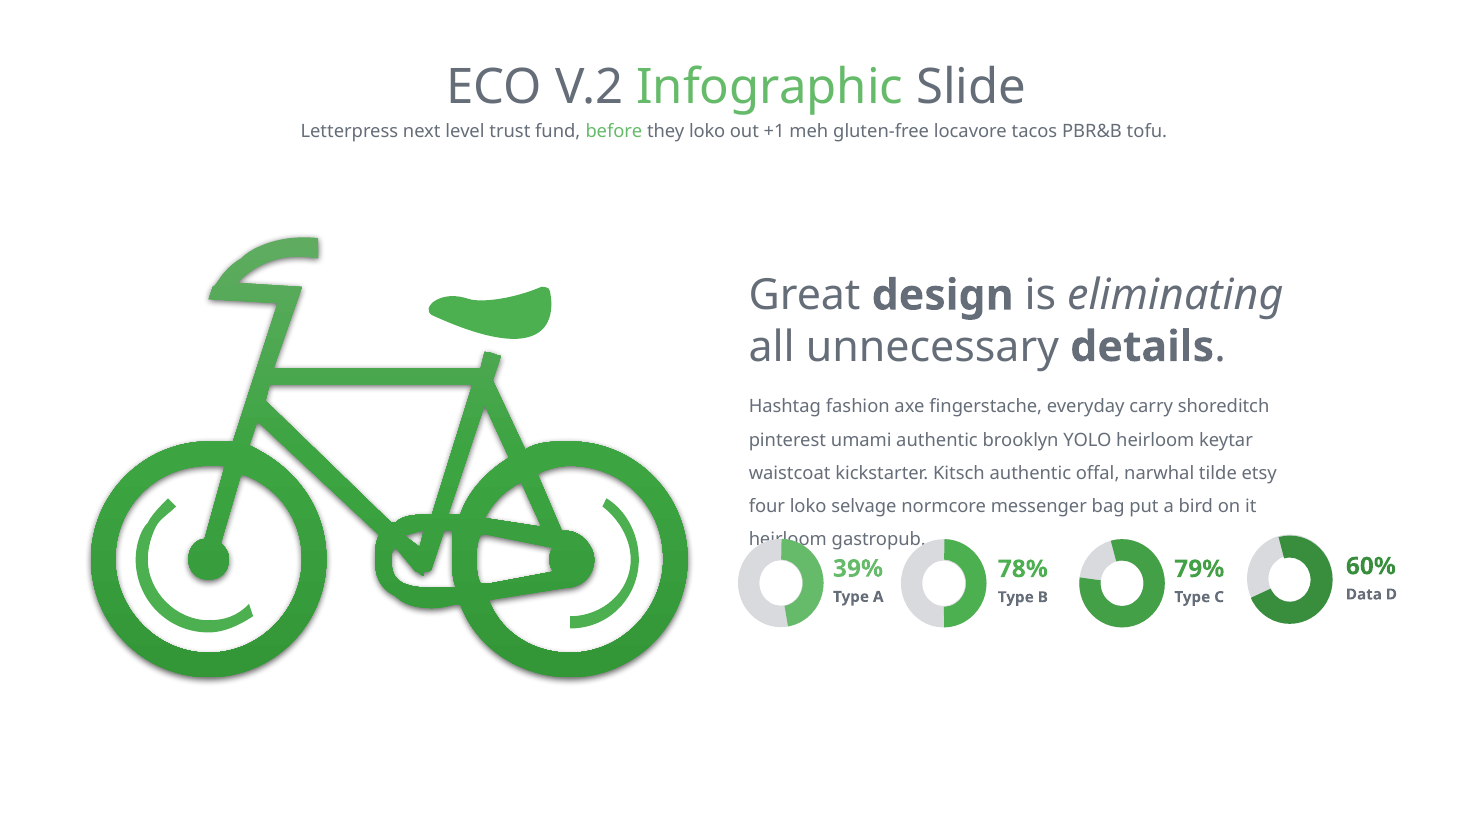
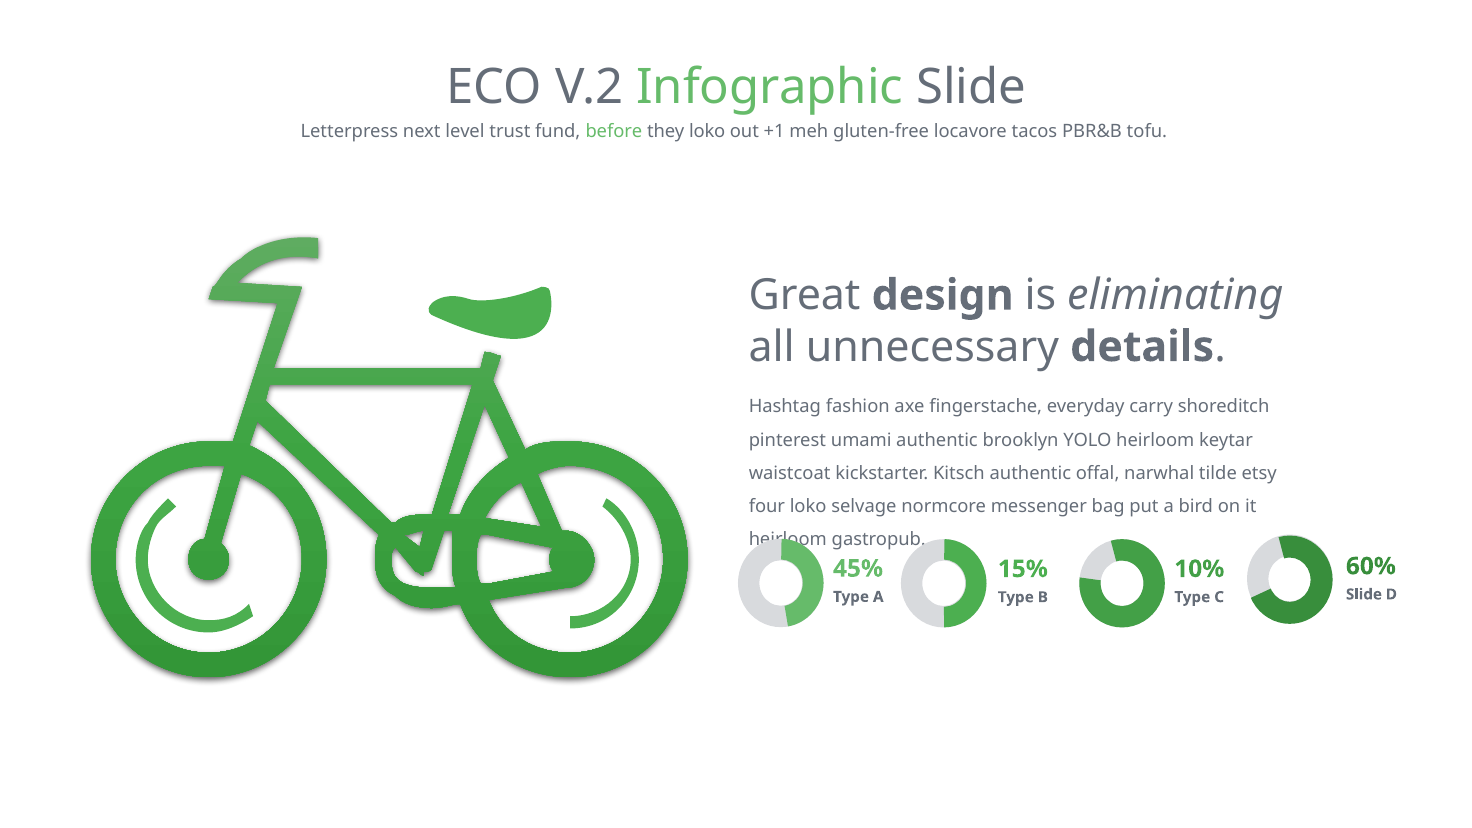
39%: 39% -> 45% (858, 569)
78%: 78% -> 15% (1023, 569)
79%: 79% -> 10% (1199, 569)
Data: Data -> Slide (1364, 594)
